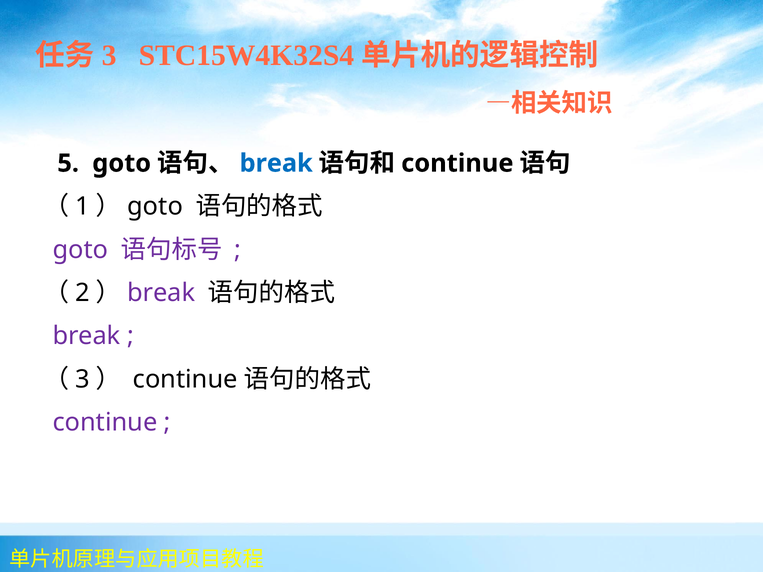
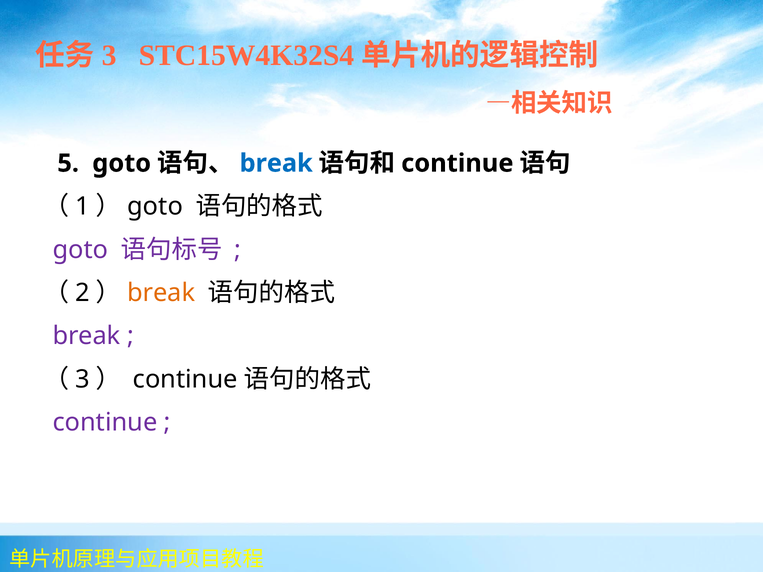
break colour: purple -> orange (161, 293)
